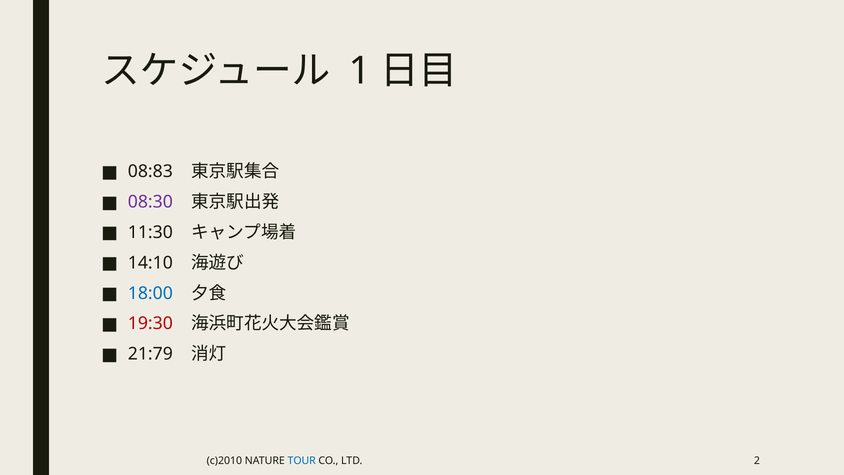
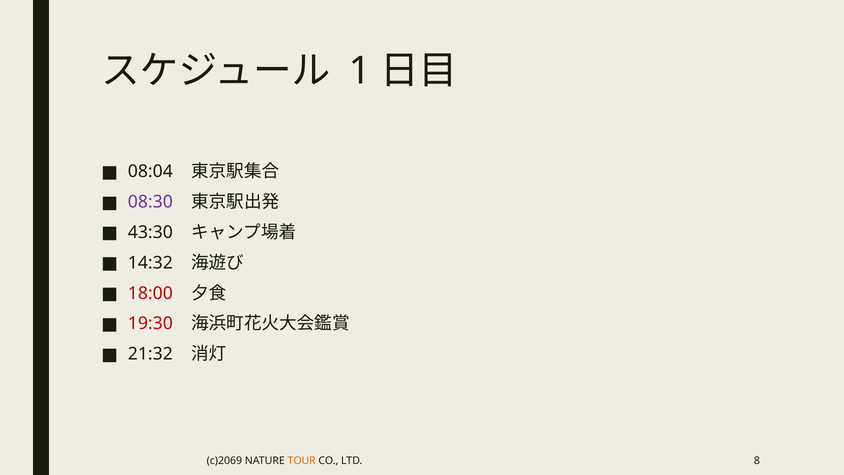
08:83: 08:83 -> 08:04 (150, 171)
11:30: 11:30 -> 43:30 (150, 232)
14:10: 14:10 -> 14:32 (150, 263)
18:00 colour: blue -> red (150, 293)
21:79: 21:79 -> 21:32 (150, 354)
c)2010: c)2010 -> c)2069 (224, 461)
TOUR colour: blue -> orange (302, 461)
2: 2 -> 8 (757, 461)
